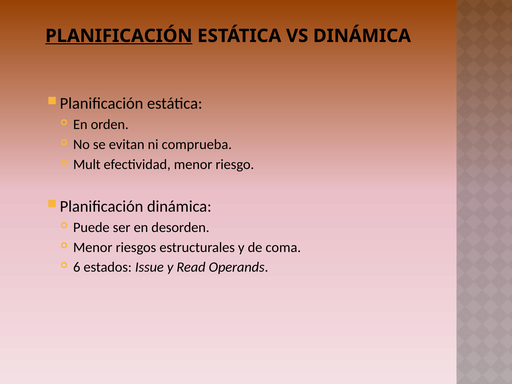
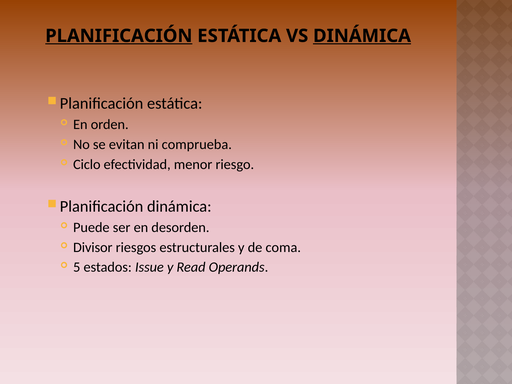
DINÁMICA underline: none -> present (362, 36)
Mult: Mult -> Ciclo (87, 164)
Menor: Menor -> Divisor (93, 247)
6: 6 -> 5 (77, 267)
